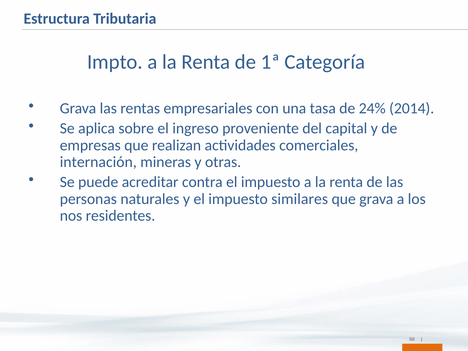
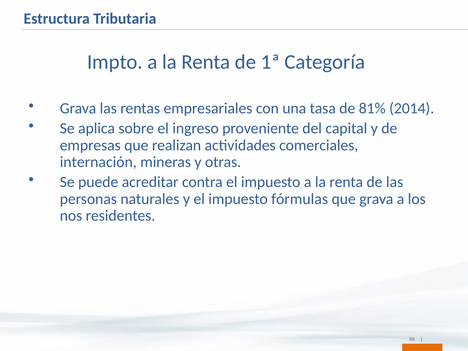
24%: 24% -> 81% (372, 108)
similares: similares -> fórmulas (300, 199)
